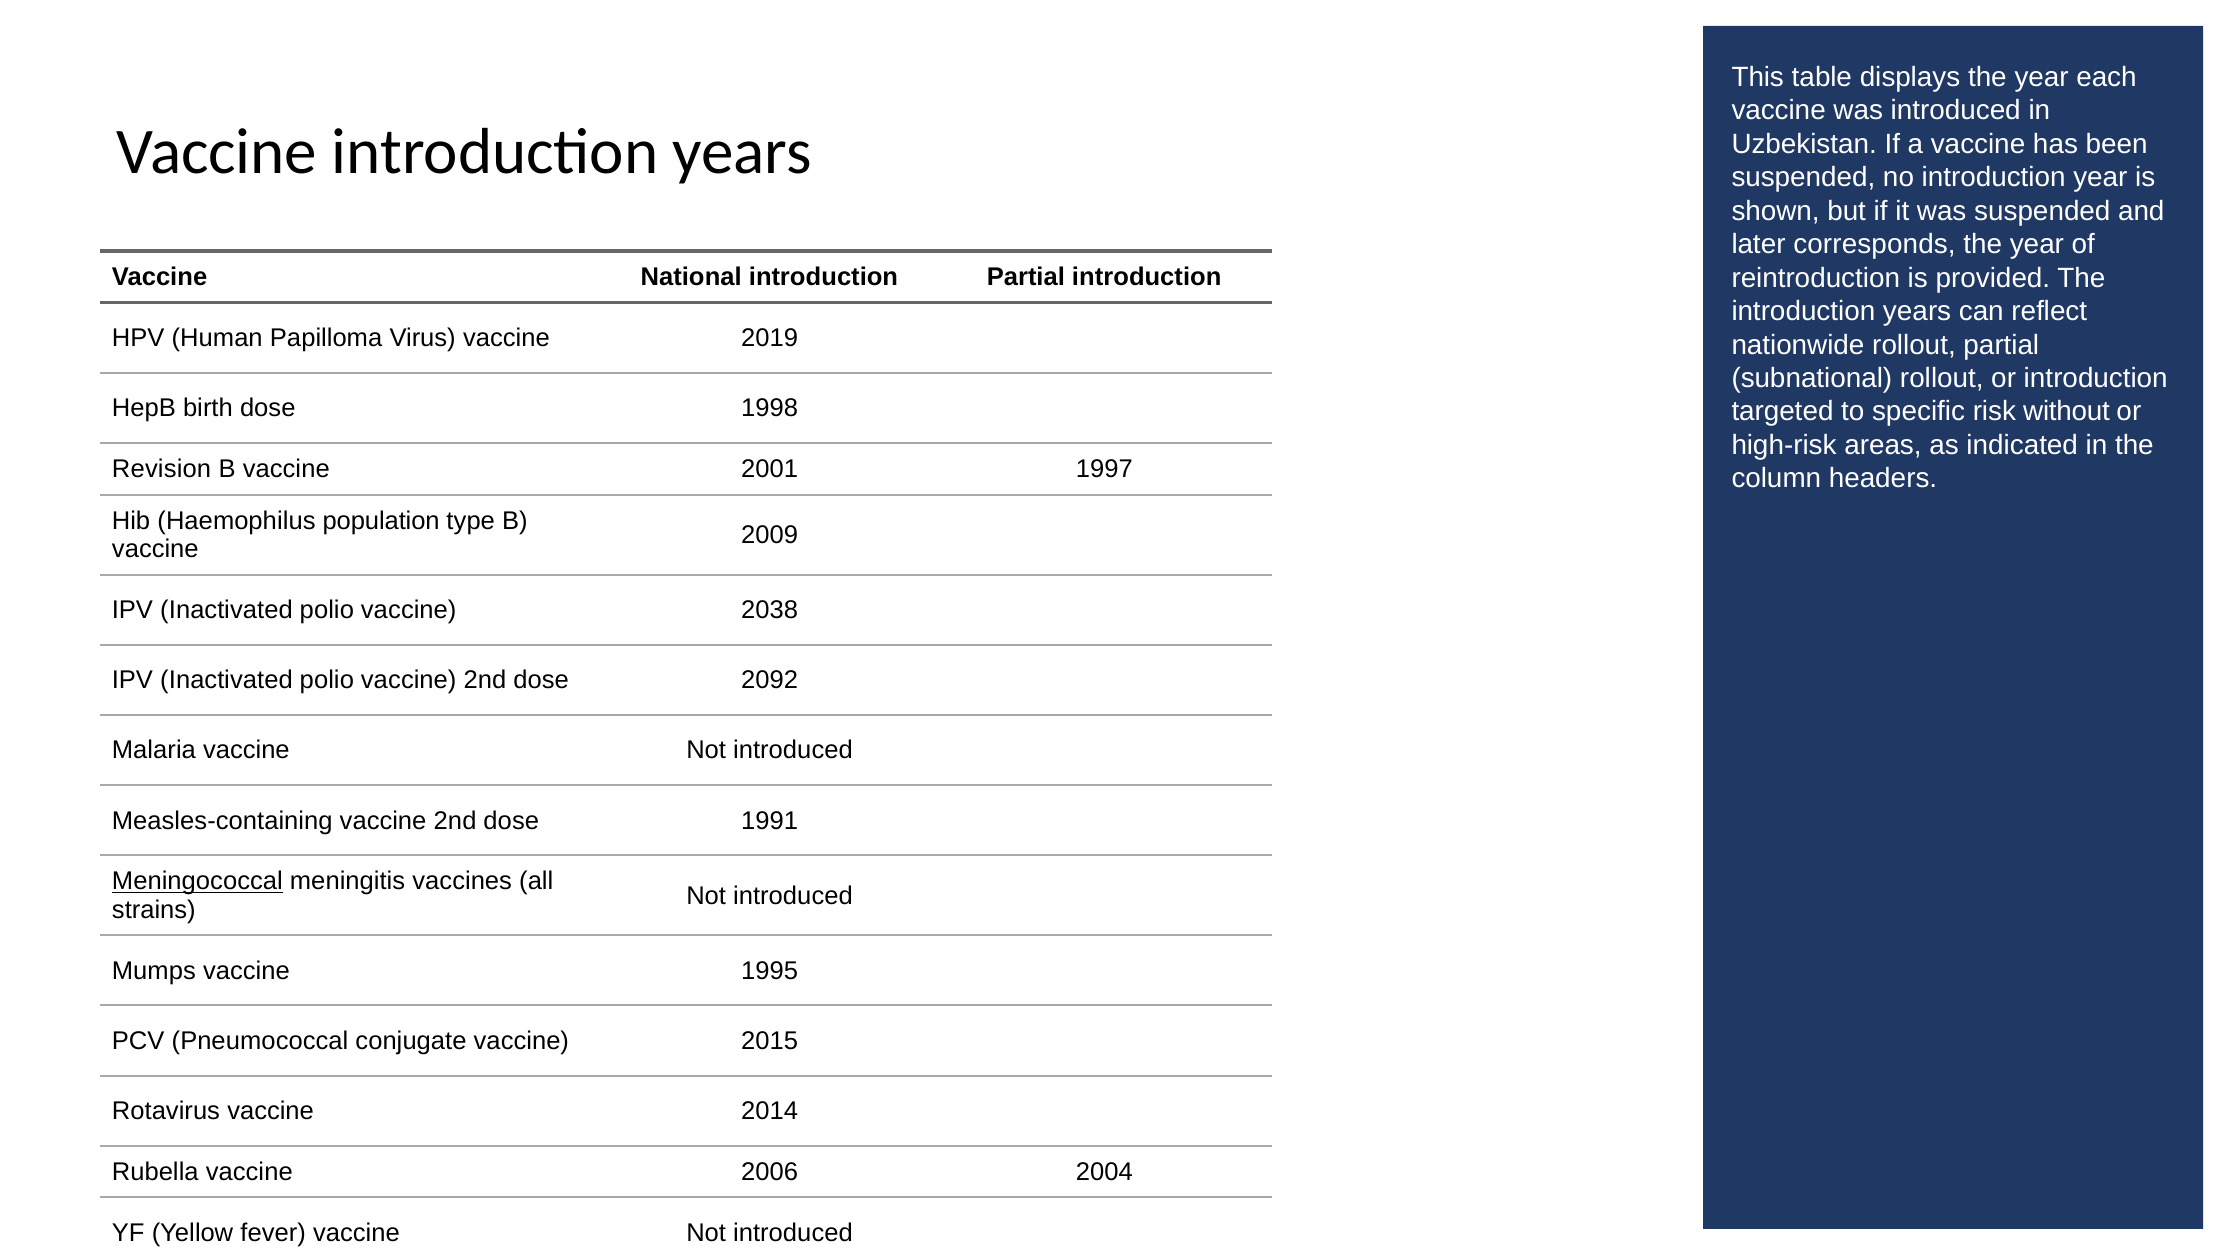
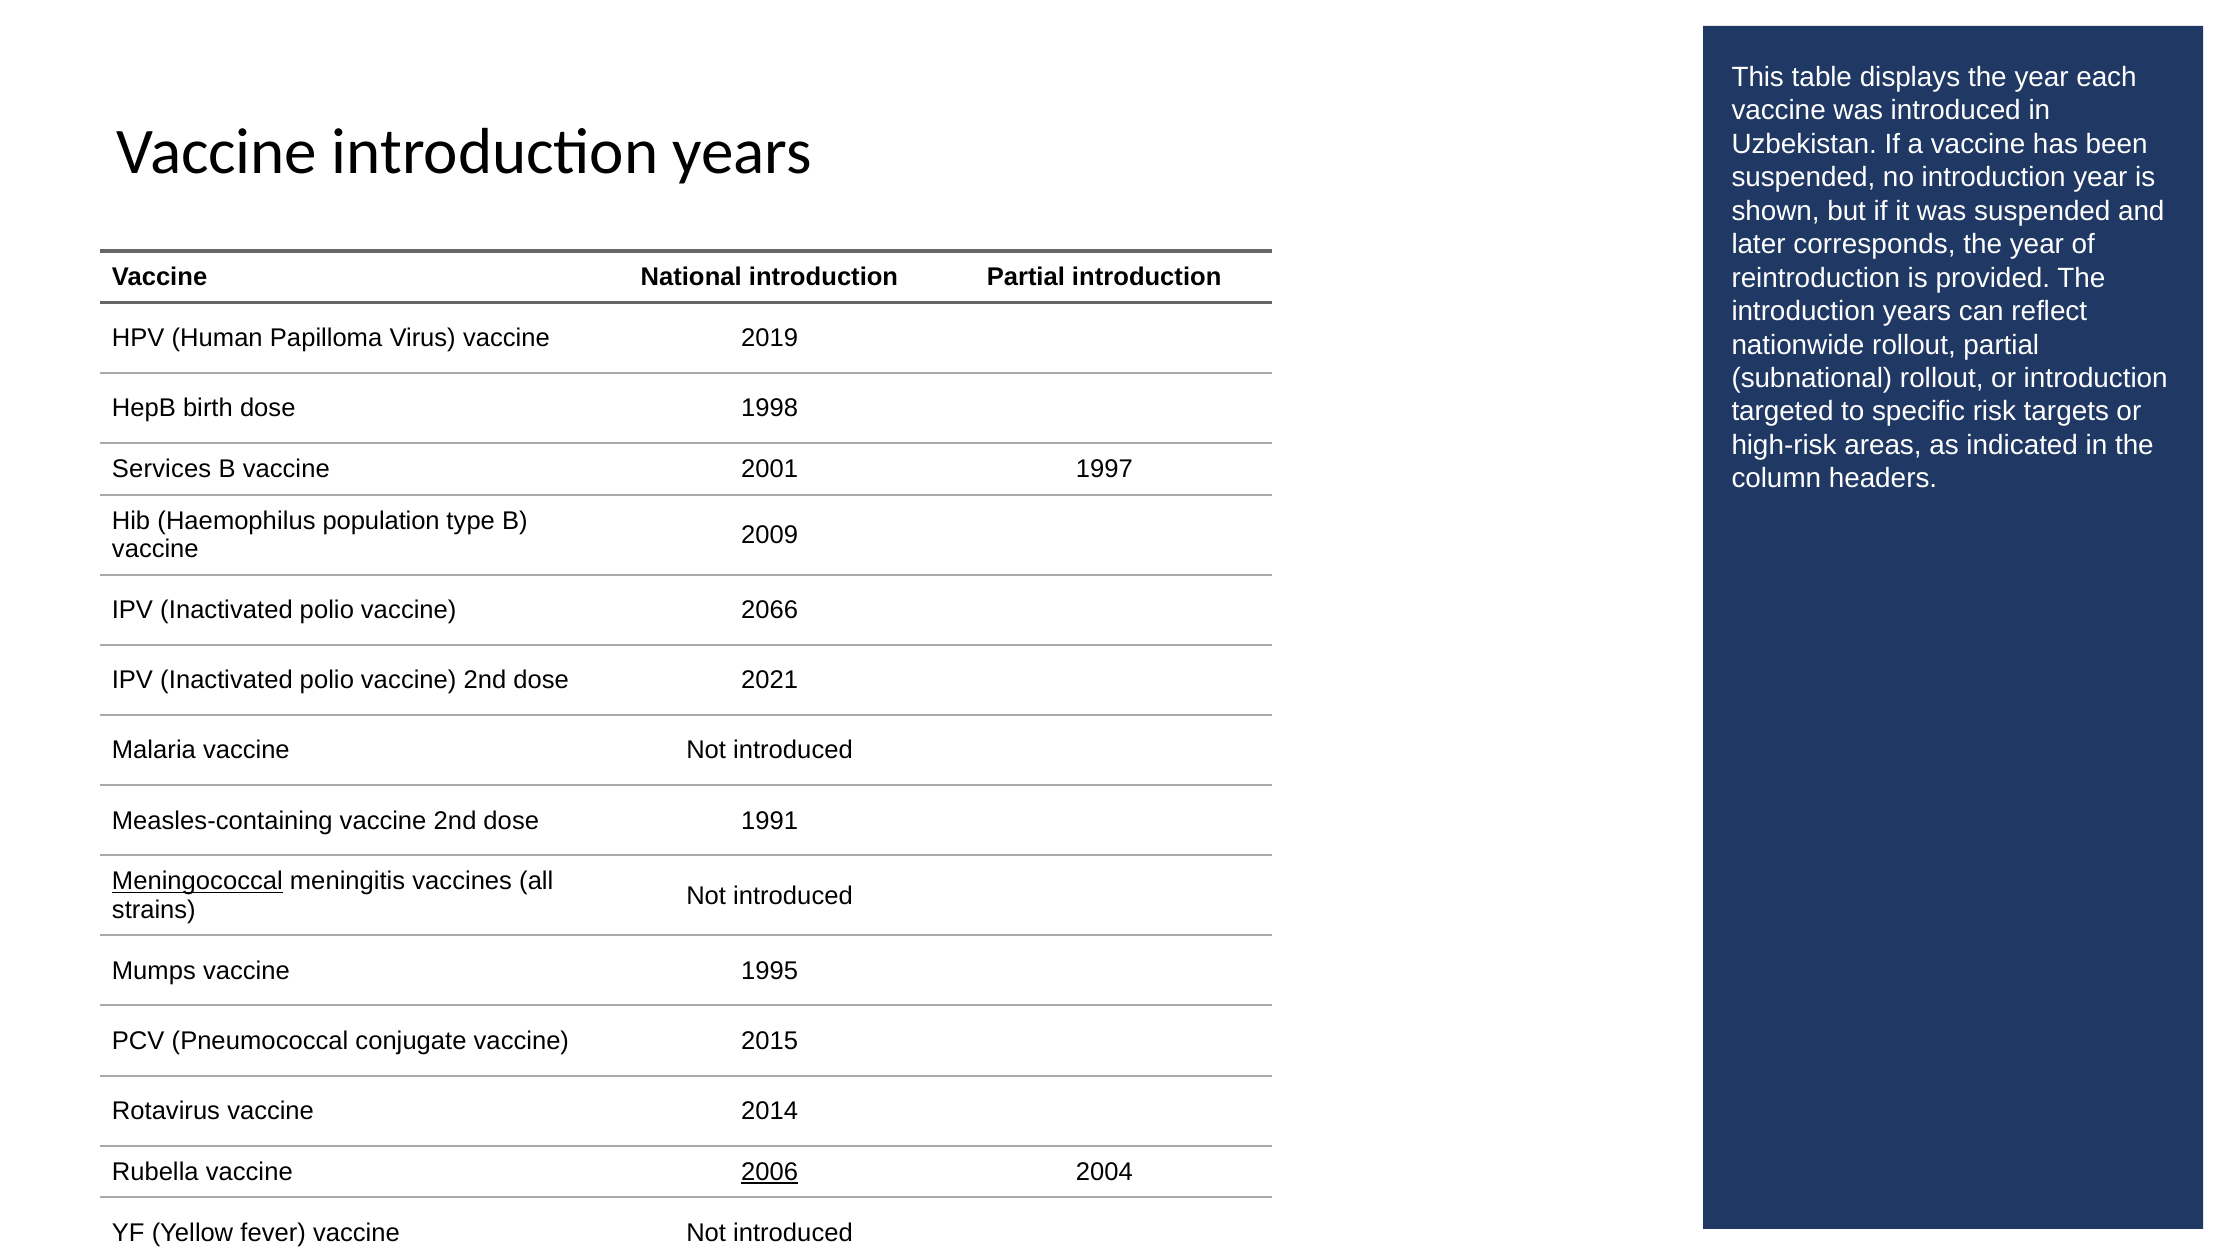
without: without -> targets (2066, 412)
Revision: Revision -> Services (162, 469)
2038: 2038 -> 2066 (770, 610)
2092: 2092 -> 2021 (770, 680)
2006 underline: none -> present (770, 1172)
